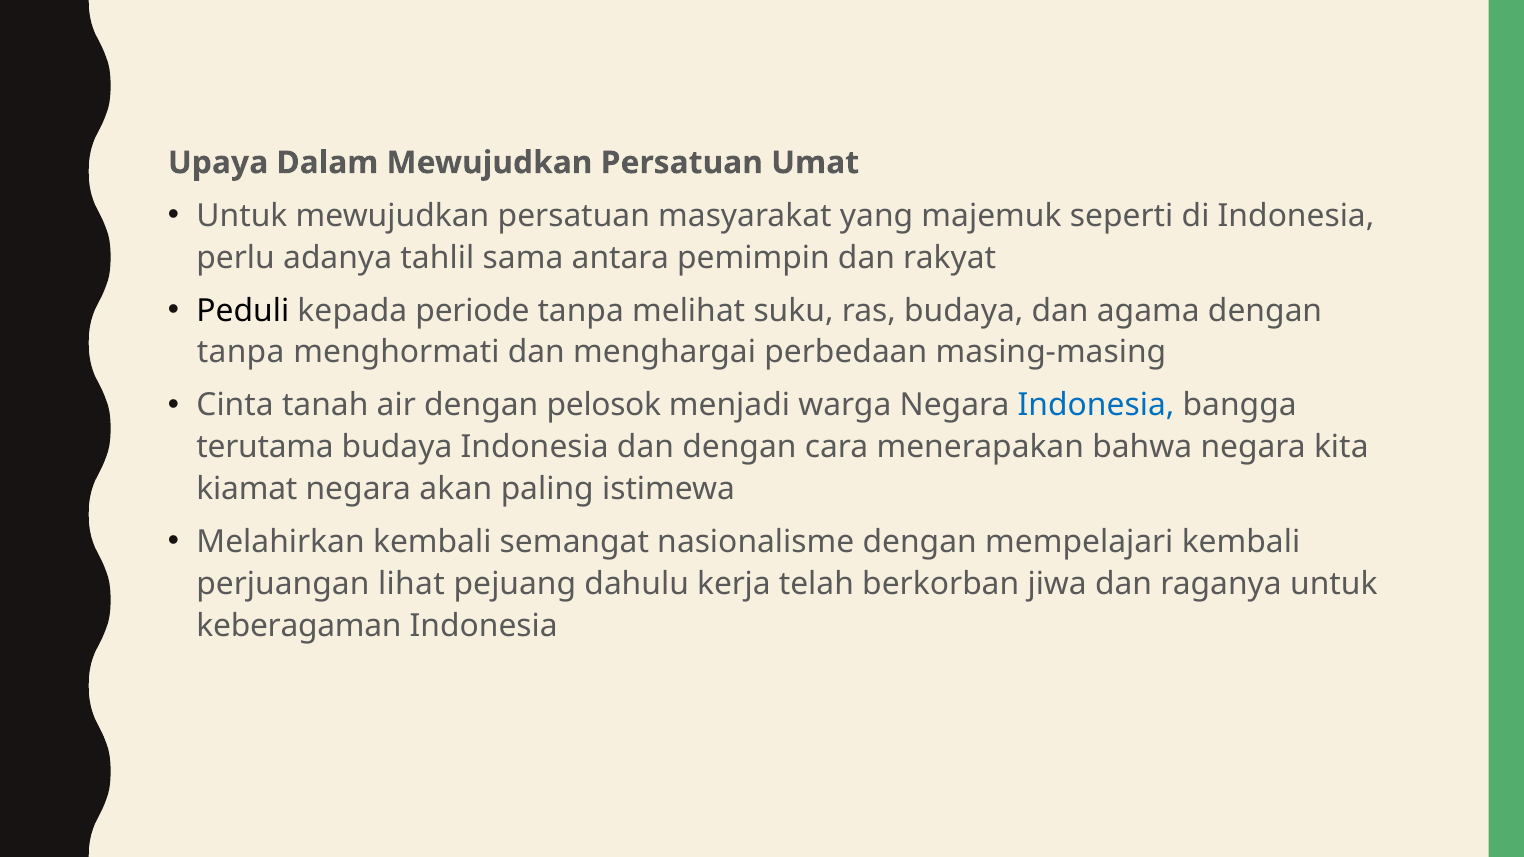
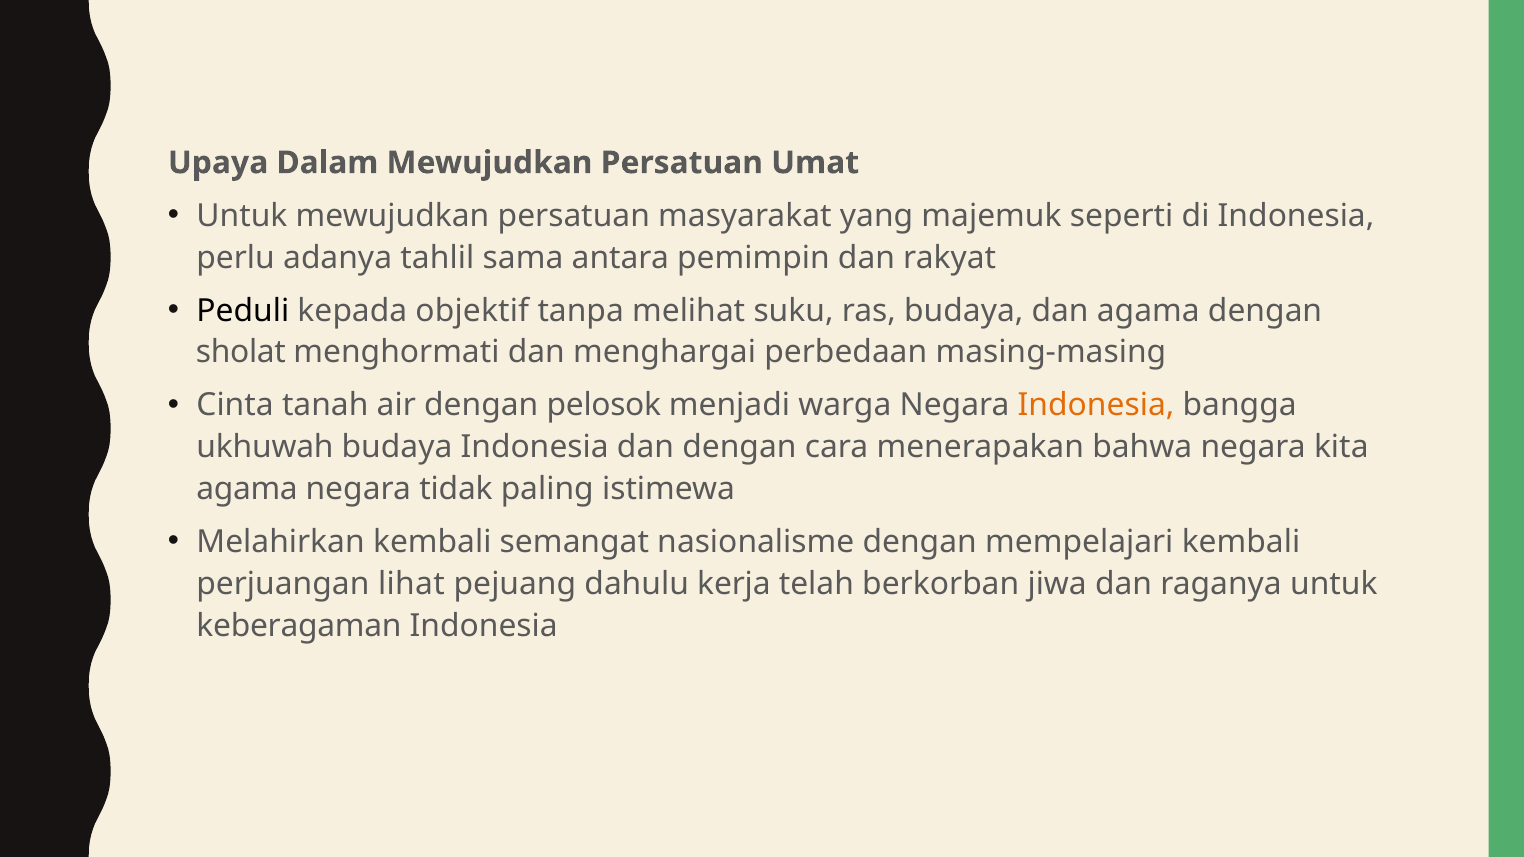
periode: periode -> objektif (472, 311)
tanpa: tanpa -> sholat (241, 353)
Indonesia colour: blue -> orange (1096, 406)
terutama: terutama -> ukhuwah (265, 448)
kiamat: kiamat -> agama (247, 489)
akan: akan -> tidak (456, 489)
